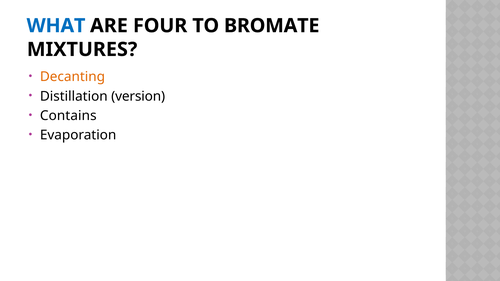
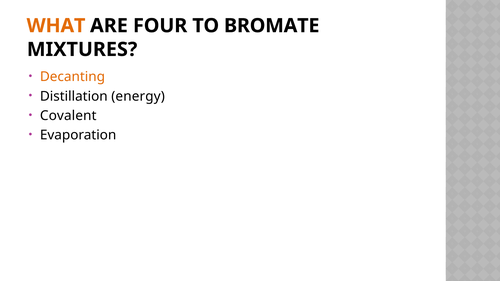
WHAT colour: blue -> orange (56, 26)
version: version -> energy (138, 96)
Contains: Contains -> Covalent (68, 116)
